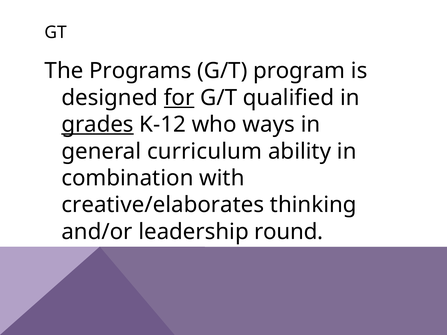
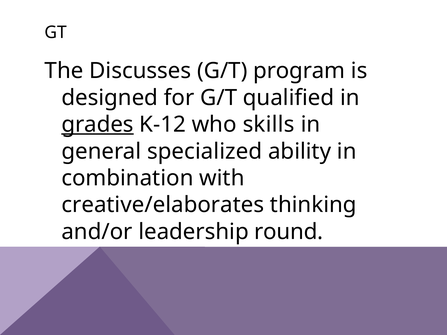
Programs: Programs -> Discusses (140, 71)
for underline: present -> none (179, 98)
ways: ways -> skills (269, 125)
curriculum: curriculum -> specialized (205, 151)
